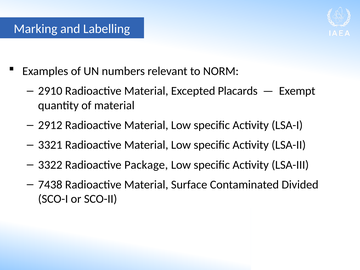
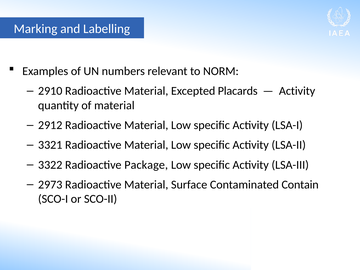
Exempt: Exempt -> Activity (297, 91)
7438: 7438 -> 2973 (50, 185)
Divided: Divided -> Contain (300, 185)
